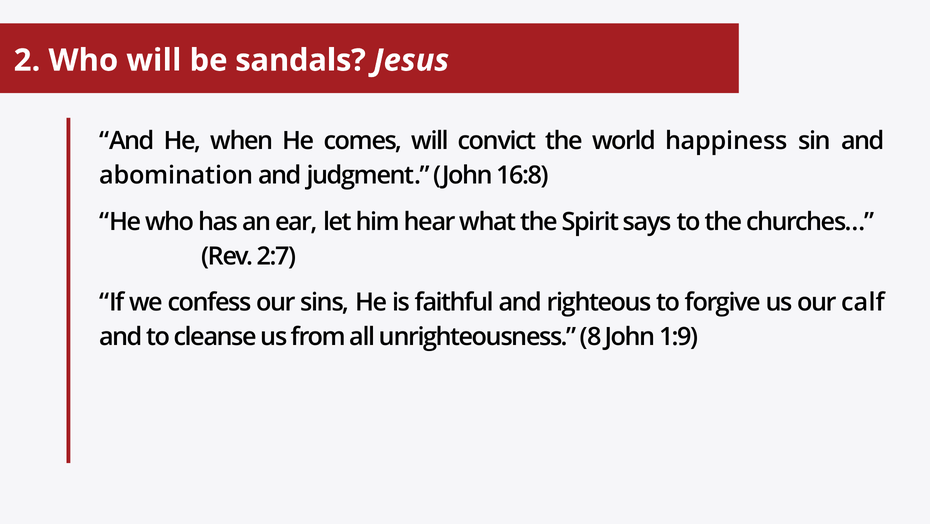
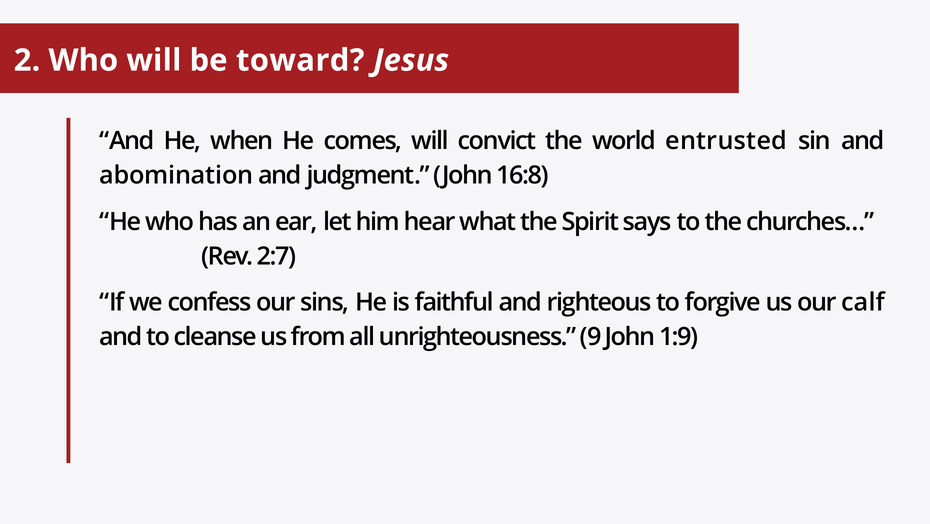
sandals: sandals -> toward (300, 60)
happiness: happiness -> entrusted (726, 141)
8: 8 -> 9 (591, 337)
